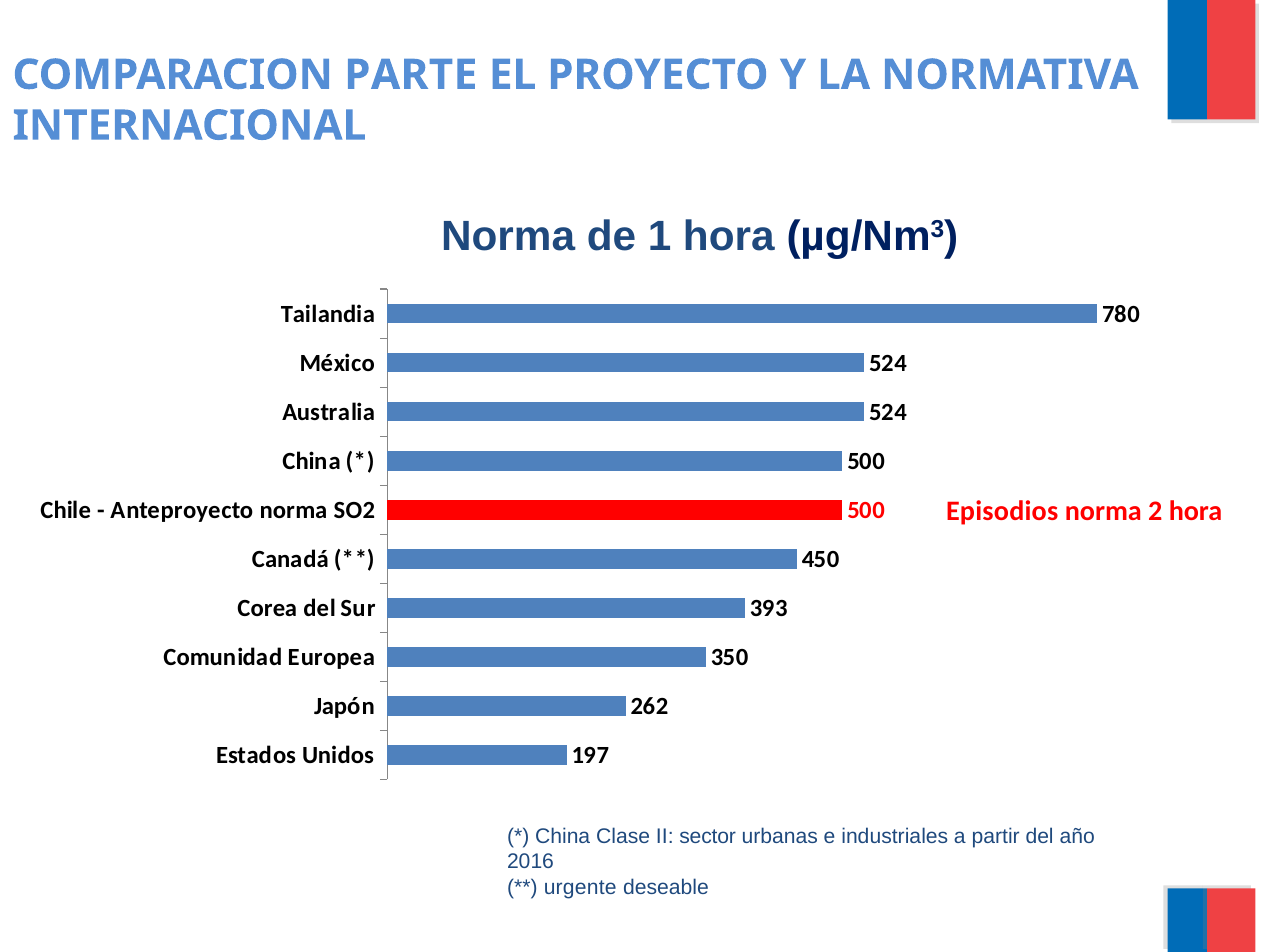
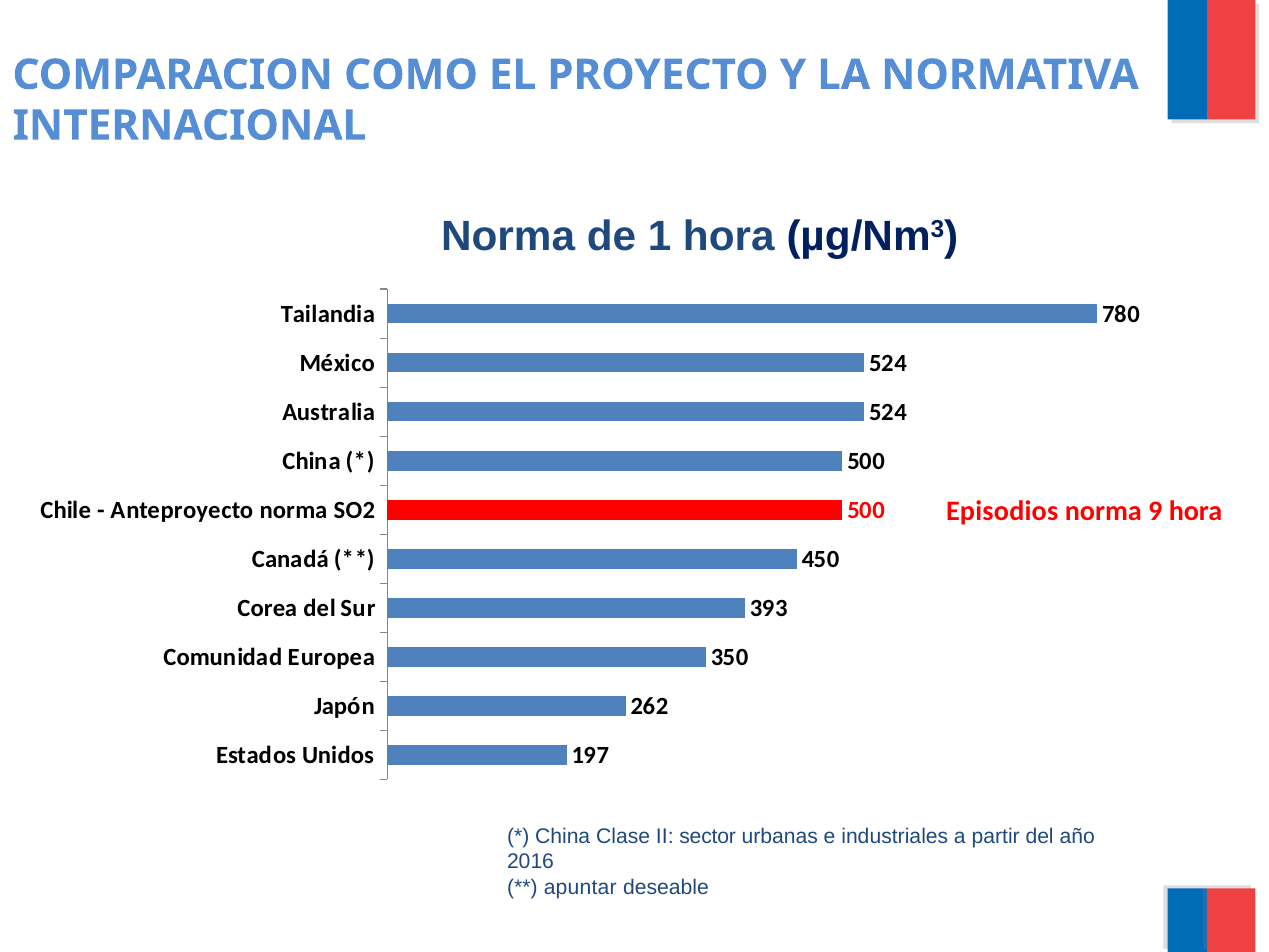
PARTE: PARTE -> COMO (411, 75)
2: 2 -> 9 (1155, 511)
urgente: urgente -> apuntar (580, 887)
